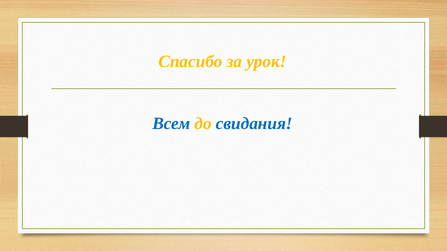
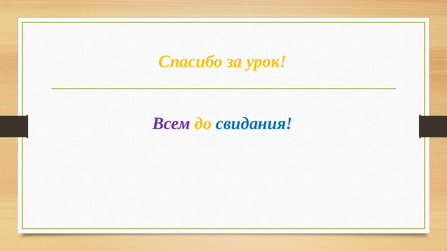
Всем colour: blue -> purple (171, 124)
